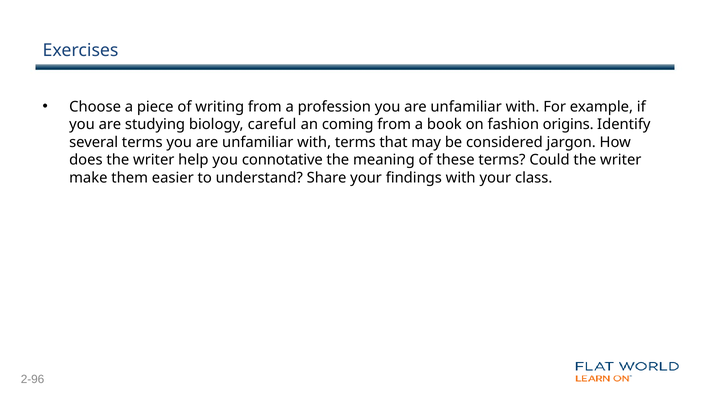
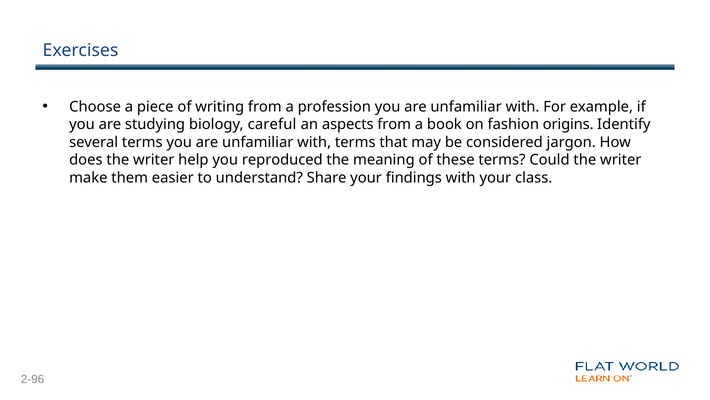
coming: coming -> aspects (348, 125)
connotative: connotative -> reproduced (282, 160)
